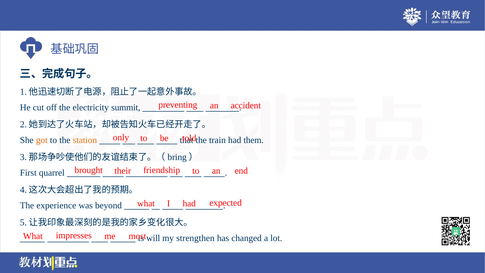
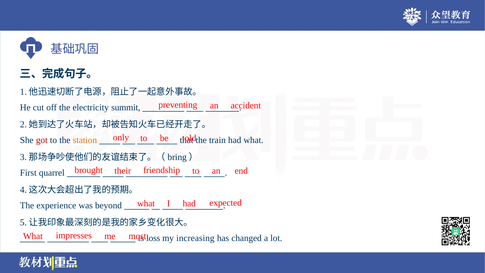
got colour: orange -> red (42, 140)
had them: them -> what (254, 140)
will: will -> loss (153, 238)
strengthen: strengthen -> increasing (195, 238)
